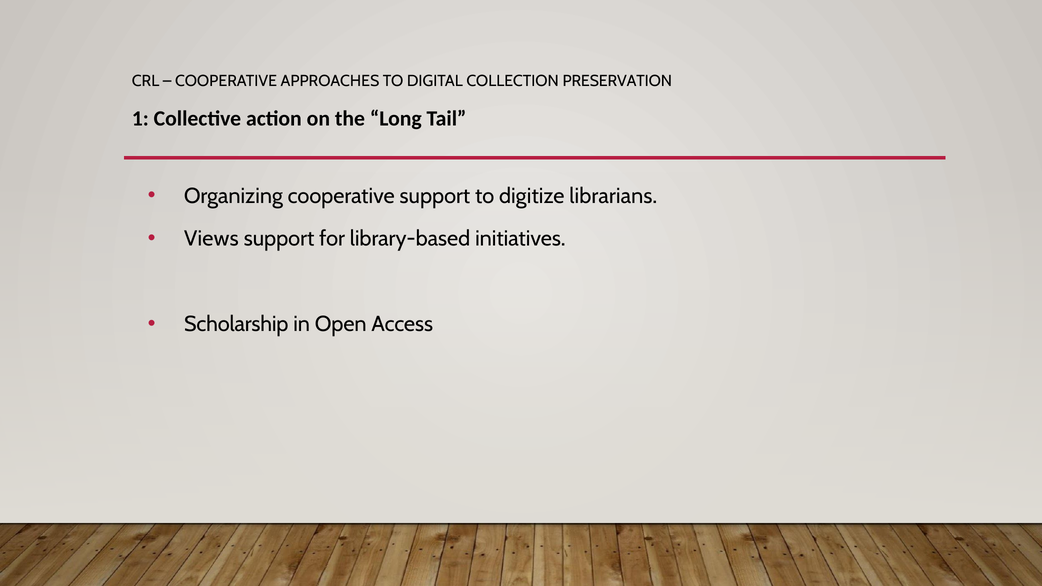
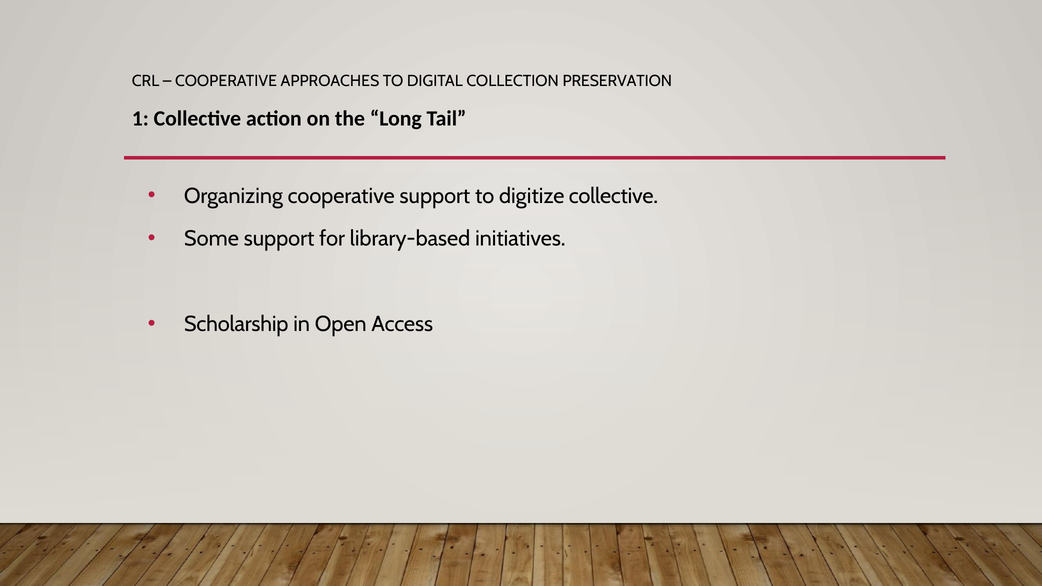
digitize librarians: librarians -> collective (613, 196)
Views: Views -> Some (211, 239)
